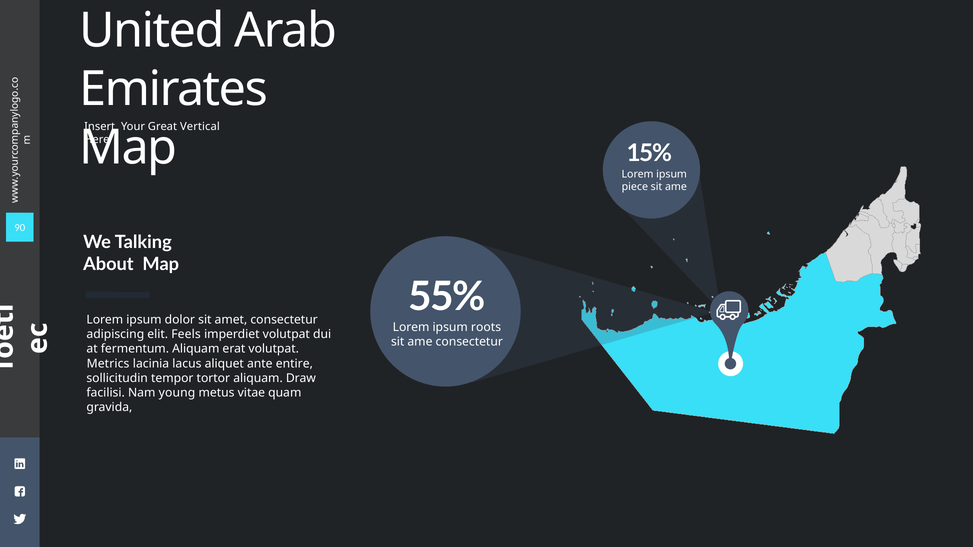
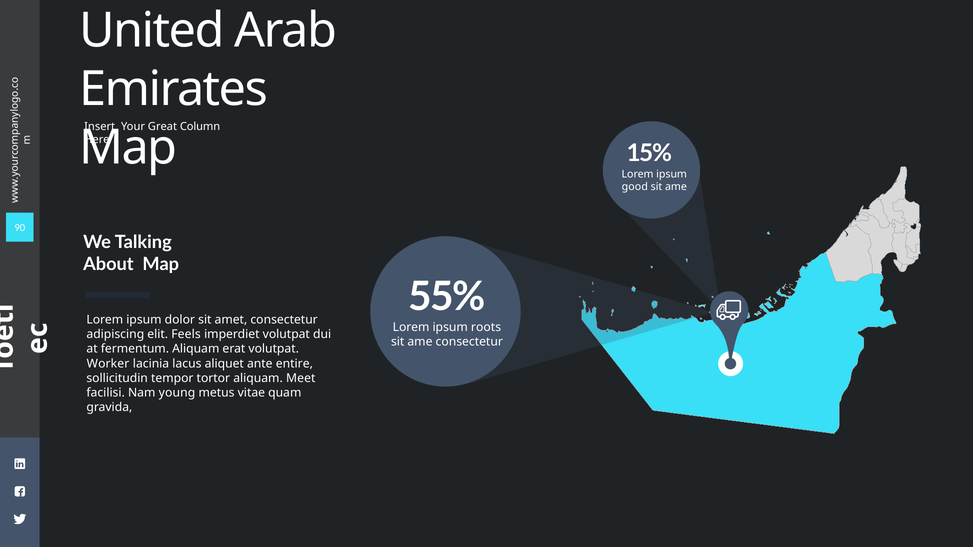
Vertical: Vertical -> Column (200, 126)
piece: piece -> good (635, 187)
Metrics: Metrics -> Worker (108, 364)
Draw: Draw -> Meet (301, 378)
